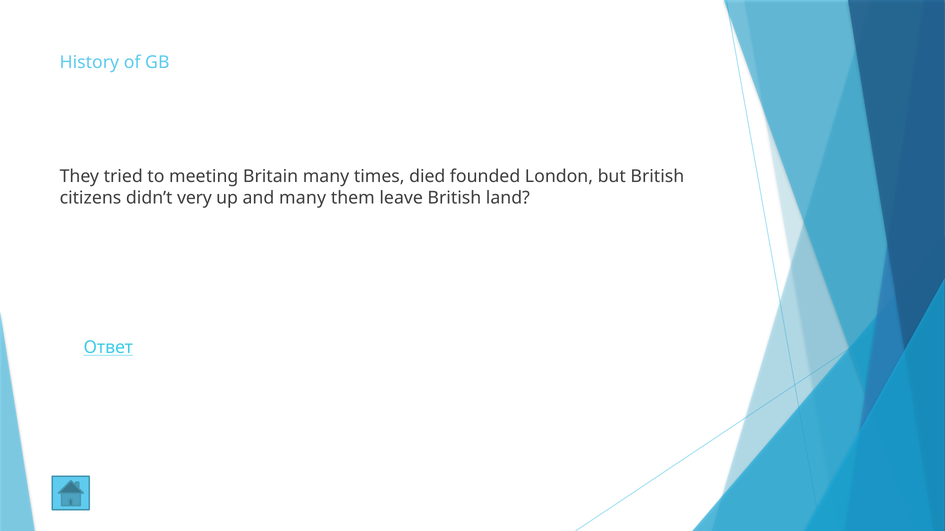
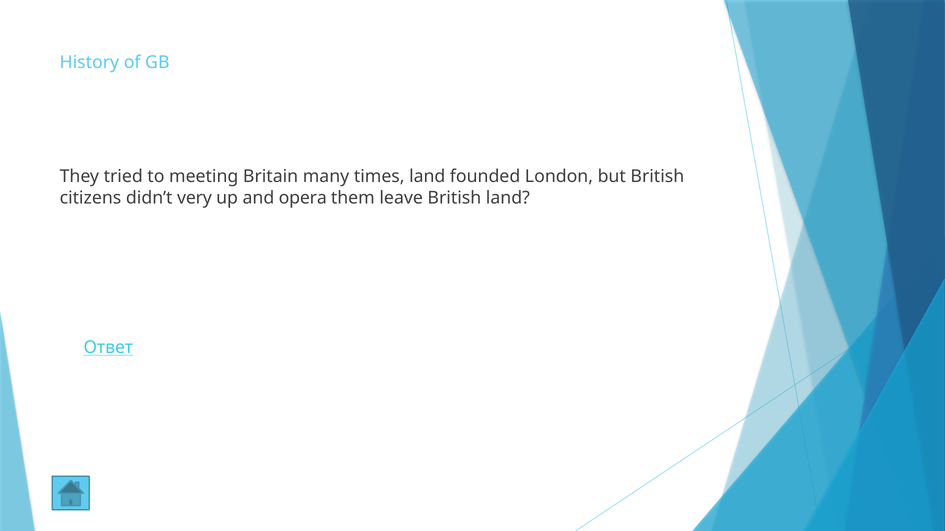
times died: died -> land (427, 177)
and many: many -> opera (303, 198)
